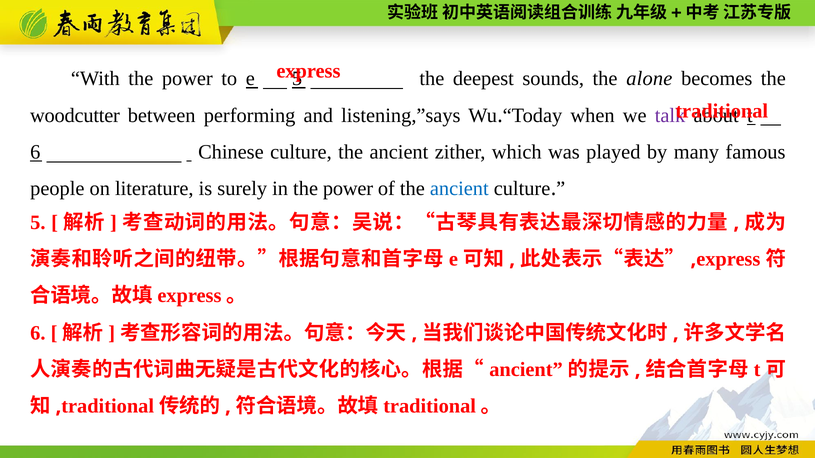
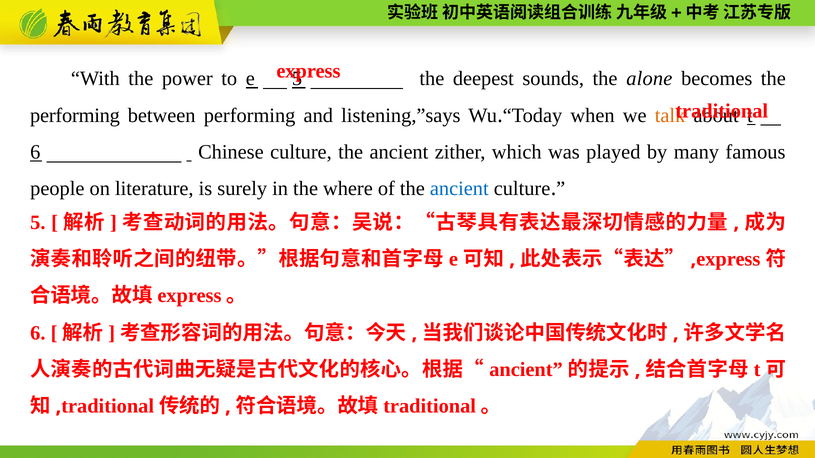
woodcutter: woodcutter -> performing (75, 116)
talk colour: purple -> orange (670, 116)
in the power: power -> where (348, 189)
